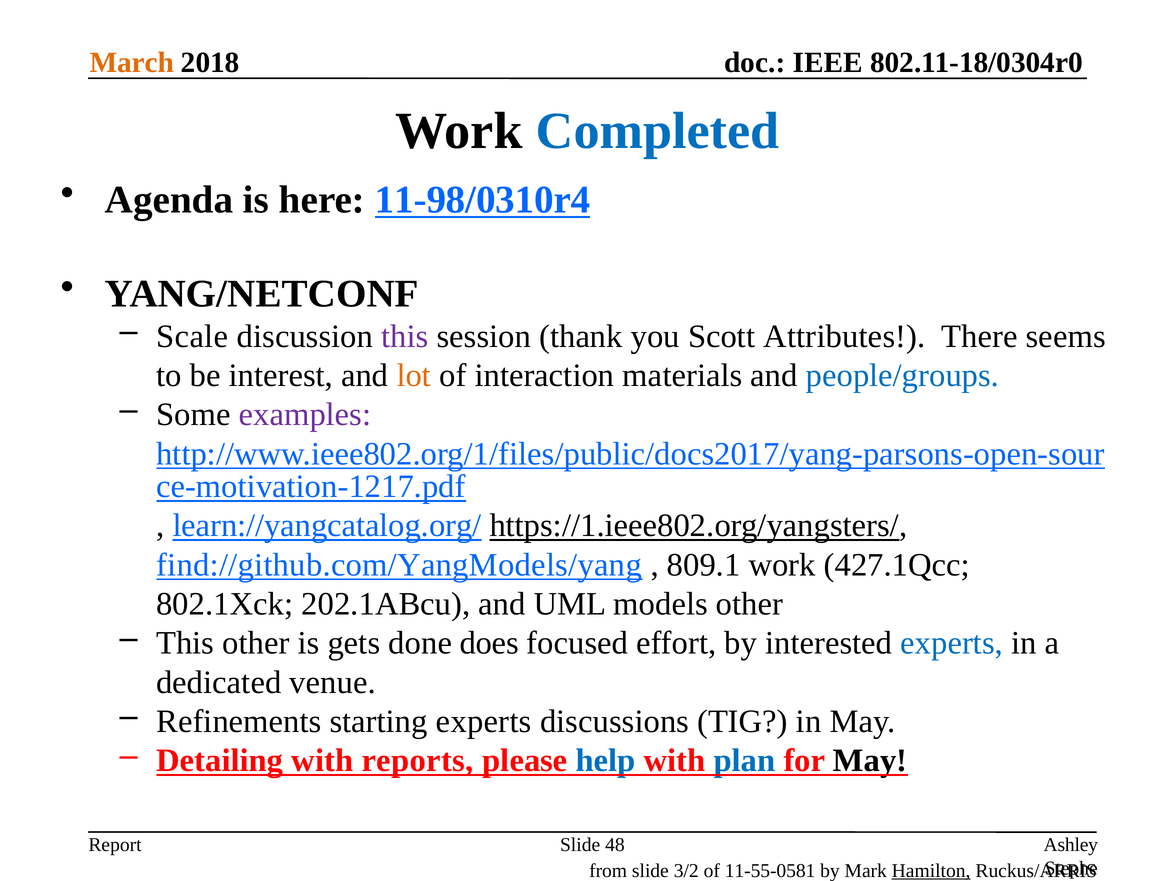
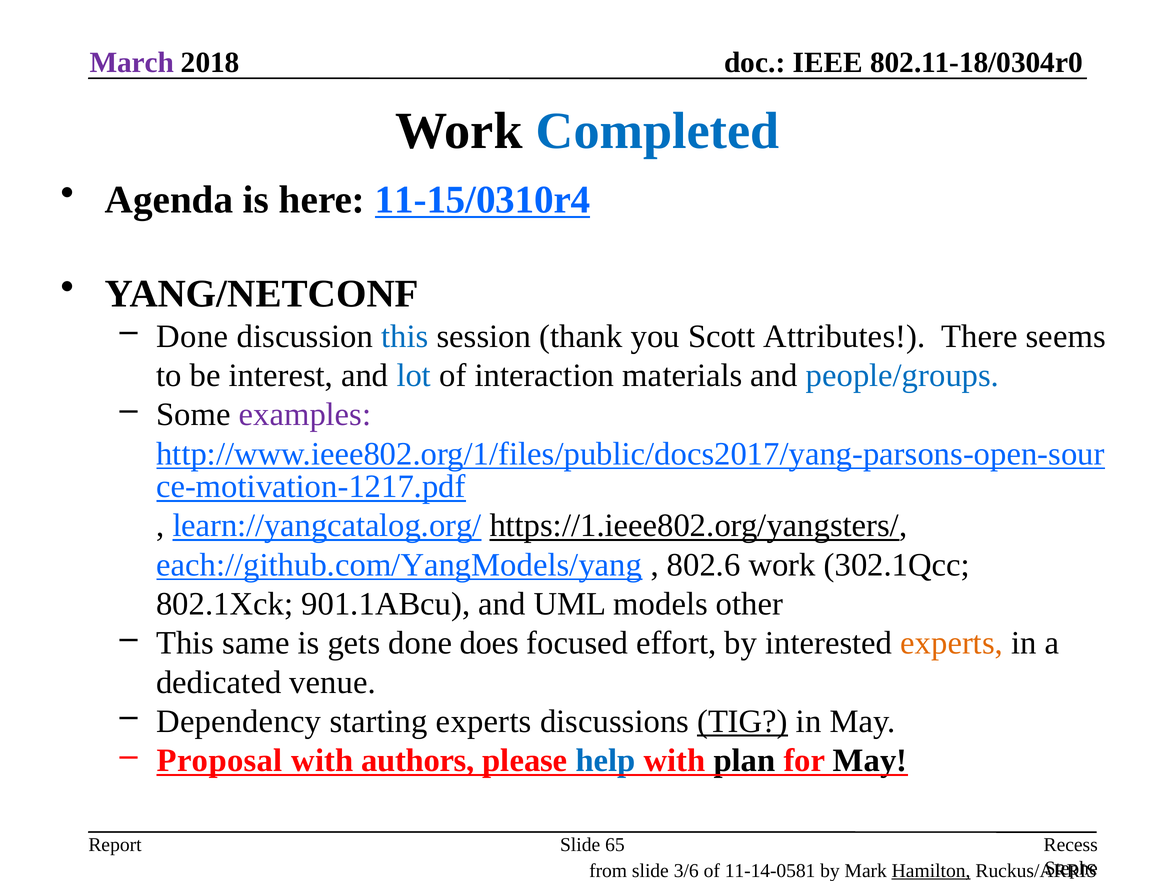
March colour: orange -> purple (132, 63)
11-98/0310r4: 11-98/0310r4 -> 11-15/0310r4 (483, 200)
Scale: Scale -> Done (192, 336)
this colour: purple -> blue (405, 336)
lot colour: orange -> blue (414, 376)
find://github.com/YangModels/yang: find://github.com/YangModels/yang -> each://github.com/YangModels/yang (399, 565)
809.1: 809.1 -> 802.6 (704, 565)
427.1Qcc: 427.1Qcc -> 302.1Qcc (897, 565)
202.1ABcu: 202.1ABcu -> 901.1ABcu (386, 604)
This other: other -> same (256, 643)
experts colour: blue -> orange (952, 643)
Refinements: Refinements -> Dependency (239, 722)
TIG underline: none -> present (742, 722)
Detailing: Detailing -> Proposal (220, 761)
reports: reports -> authors (418, 761)
plan colour: blue -> black (745, 761)
48: 48 -> 65 (615, 845)
Ashley: Ashley -> Recess (1071, 845)
3/2: 3/2 -> 3/6 (686, 871)
11-55-0581: 11-55-0581 -> 11-14-0581 (770, 871)
